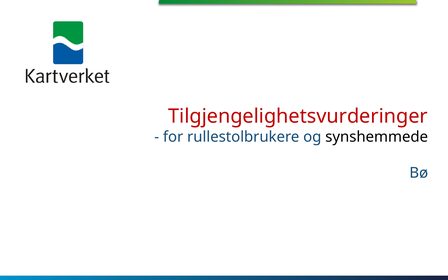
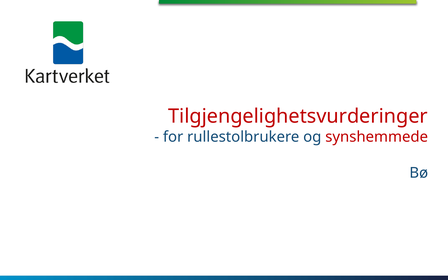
synshemmede colour: black -> red (377, 137)
